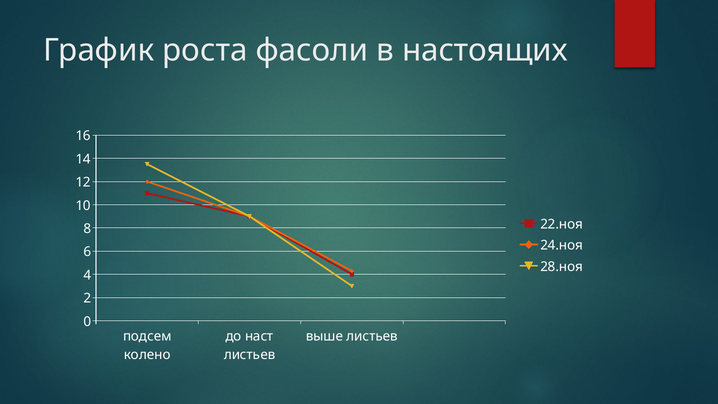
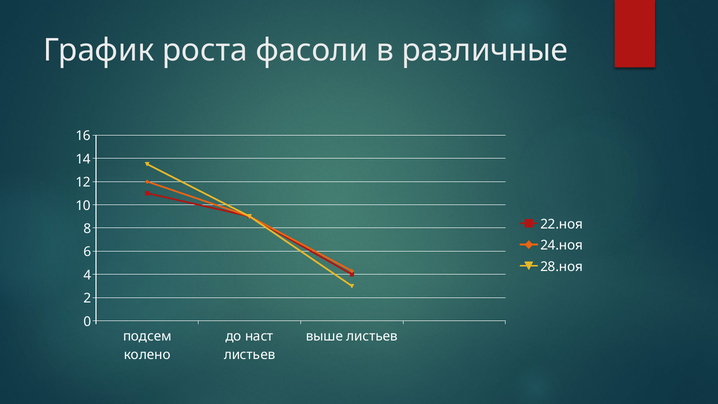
настоящих: настоящих -> различные (485, 50)
